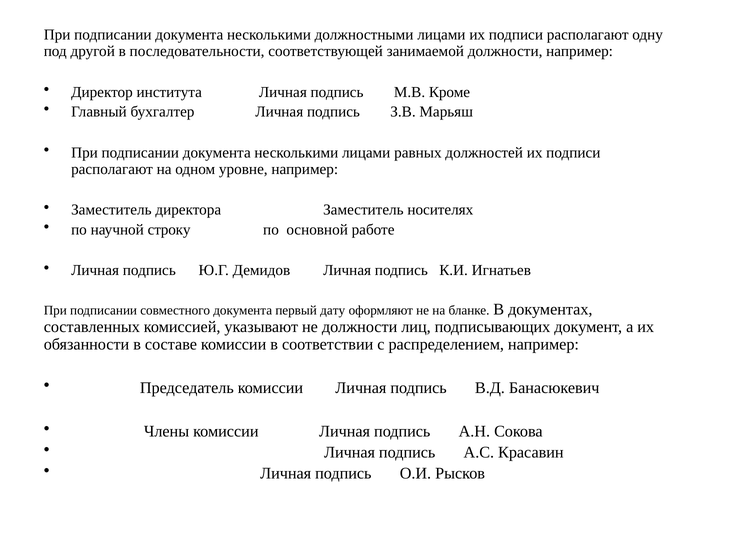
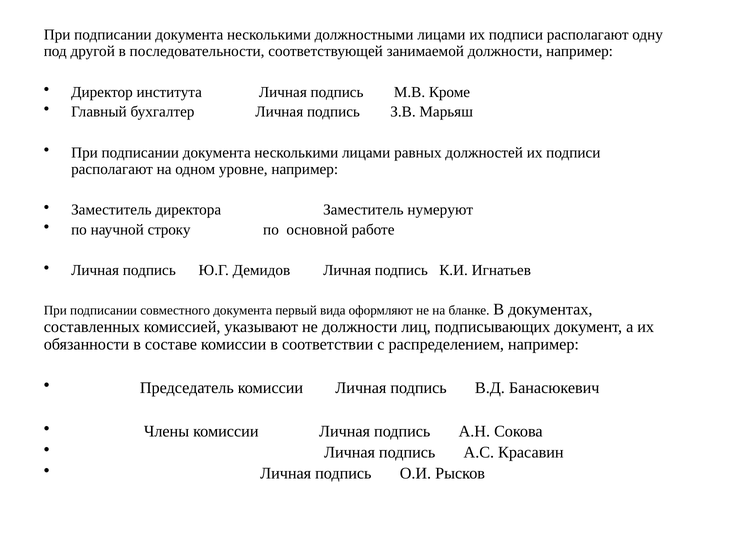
носителях: носителях -> нумеруют (440, 210)
дату: дату -> вида (333, 310)
